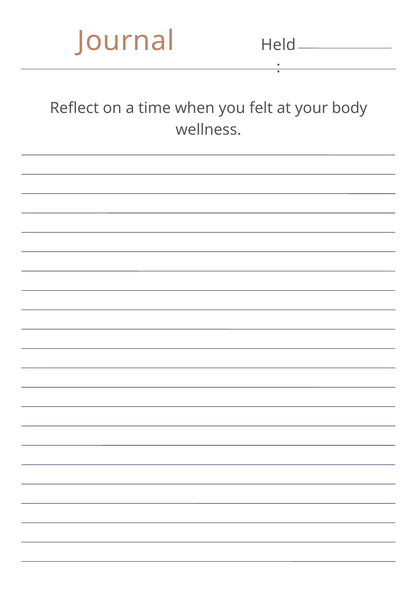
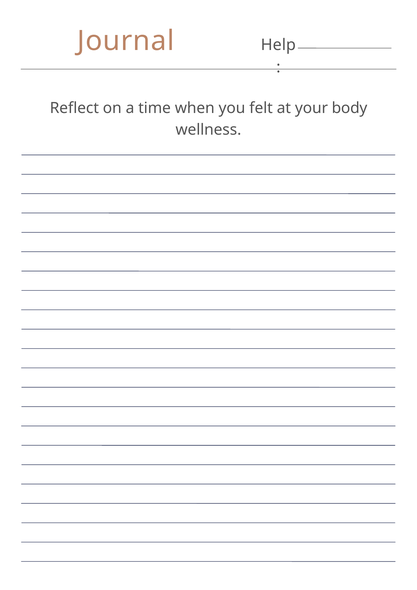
Held: Held -> Help (278, 45)
